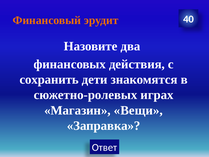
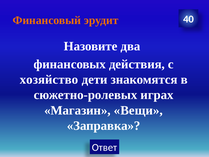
сохранить: сохранить -> хозяйство (49, 79)
